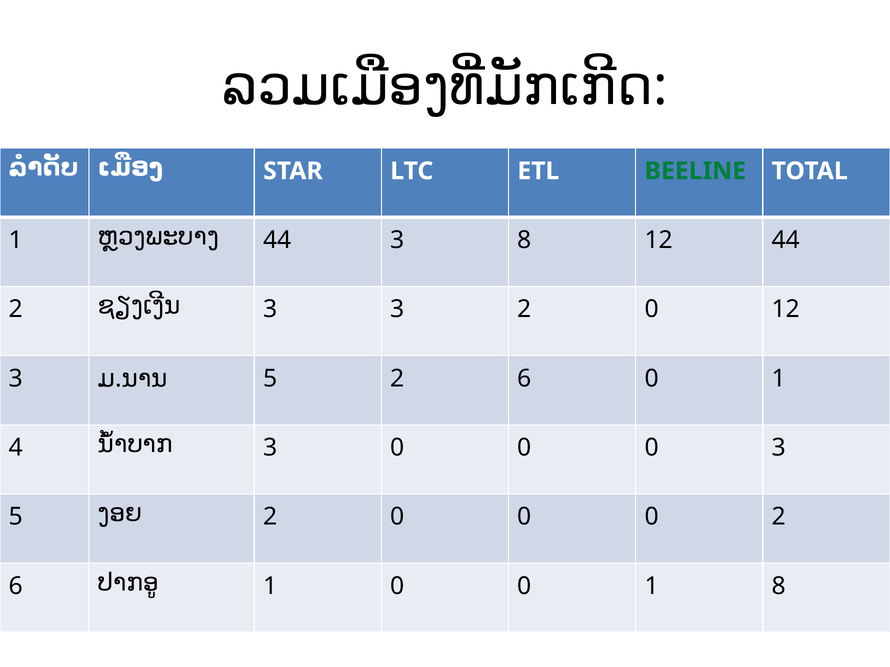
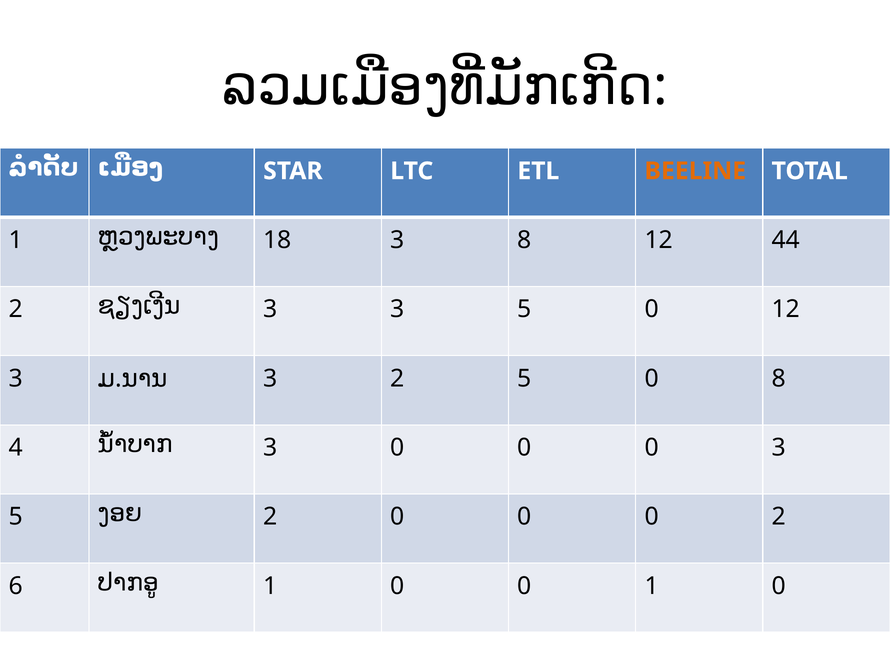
BEELINE colour: green -> orange (695, 171)
44: 44 -> 18 (277, 240)
3 3 2: 2 -> 5 (524, 310)
5: 5 -> 3 (270, 379)
6: 6 -> 5 (524, 379)
1: 1 -> 8 (779, 379)
0 1 8: 8 -> 0 (779, 586)
